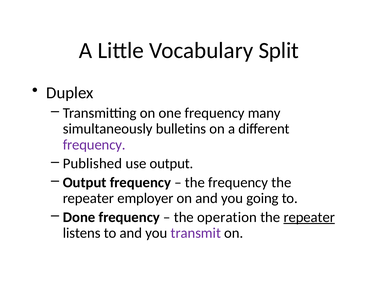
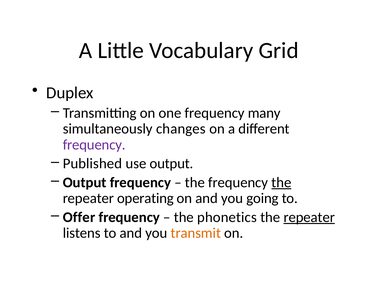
Split: Split -> Grid (279, 50)
bulletins: bulletins -> changes (181, 129)
the underline: none -> present (281, 182)
employer: employer -> operating (145, 198)
Done: Done -> Offer (79, 217)
operation: operation -> phonetics (227, 217)
transmit colour: purple -> orange (196, 233)
